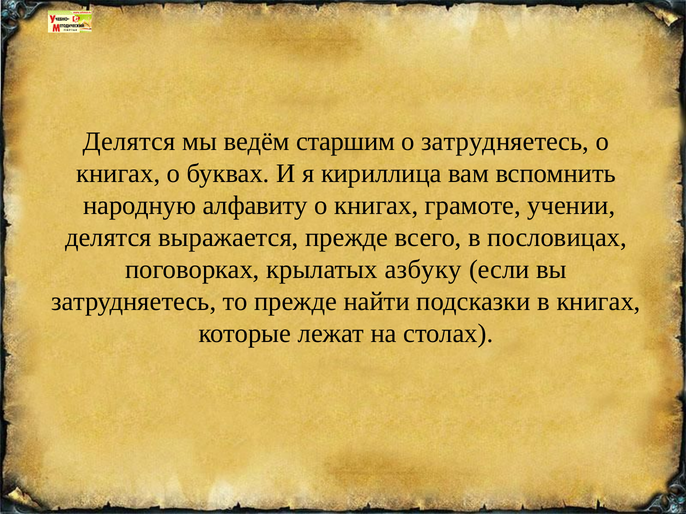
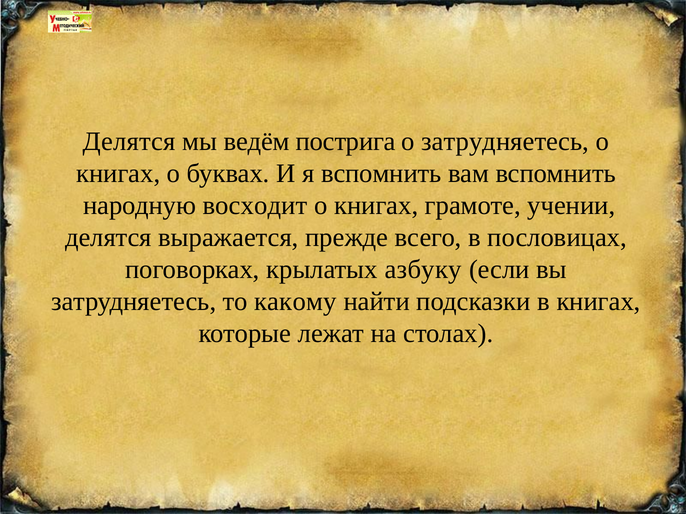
старшим: старшим -> пострига (346, 142)
я кириллица: кириллица -> вспомнить (381, 174)
алфавиту: алфавиту -> восходит (255, 206)
то прежде: прежде -> какому (295, 302)
